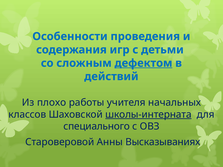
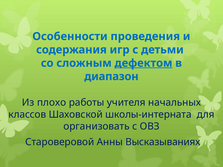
действий: действий -> диапазон (111, 77)
школы-интерната underline: present -> none (148, 115)
специального: специального -> организовать (97, 126)
